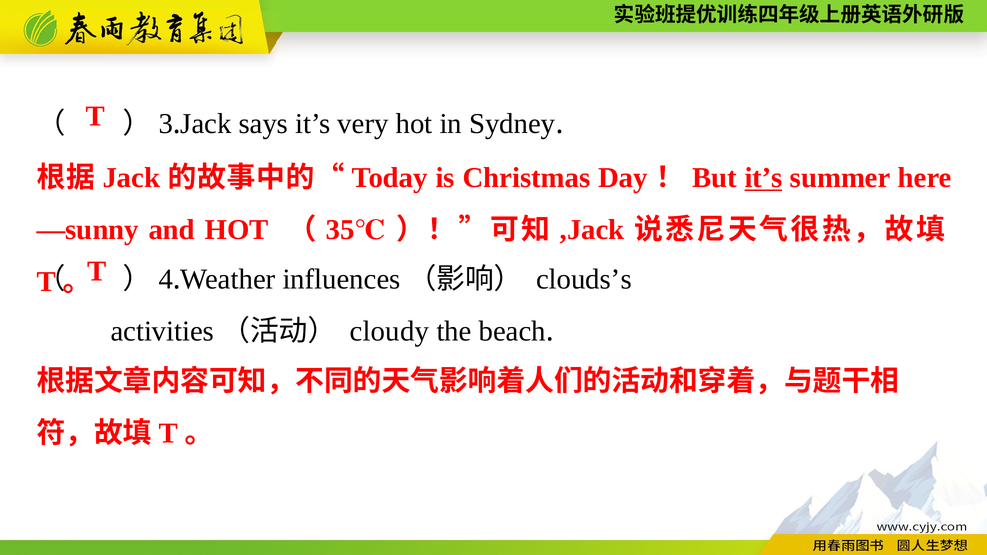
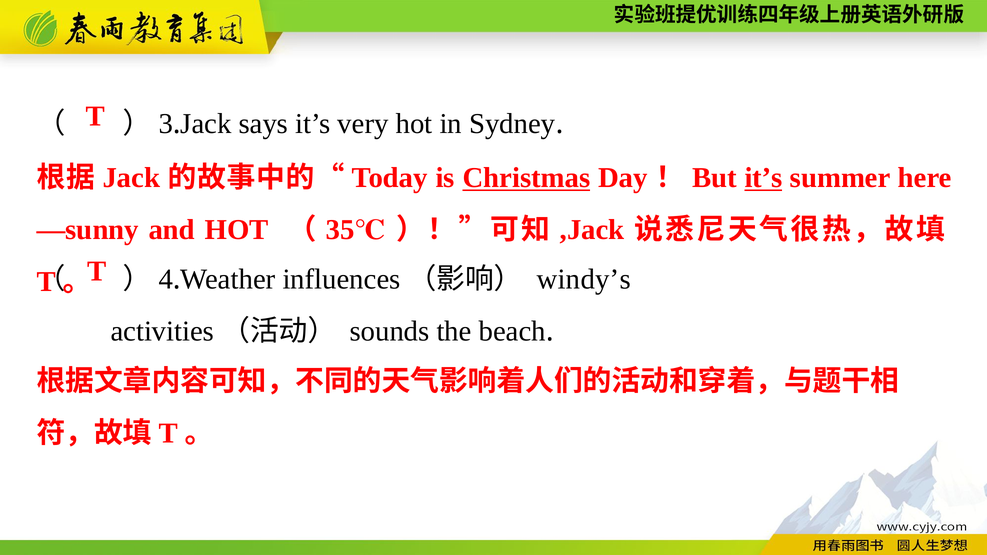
Christmas underline: none -> present (526, 178)
clouds’s: clouds’s -> windy’s (584, 280)
cloudy: cloudy -> sounds (390, 331)
